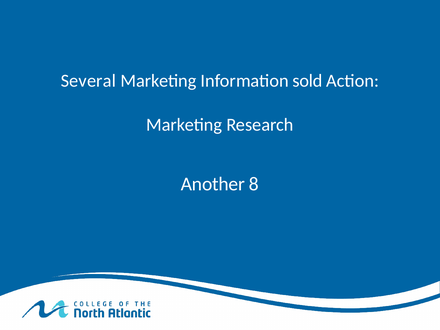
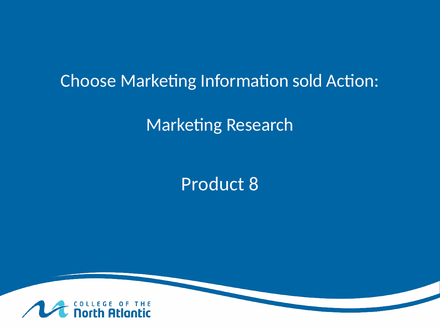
Several: Several -> Choose (88, 81)
Another: Another -> Product (213, 184)
